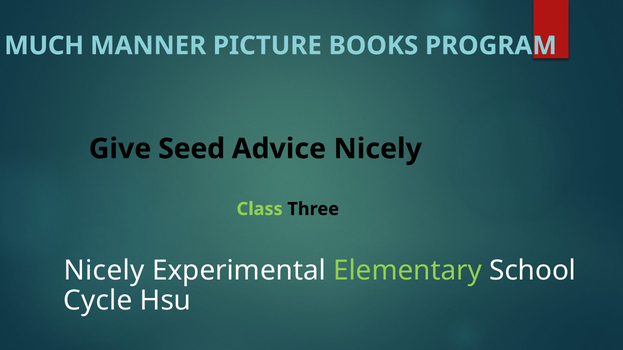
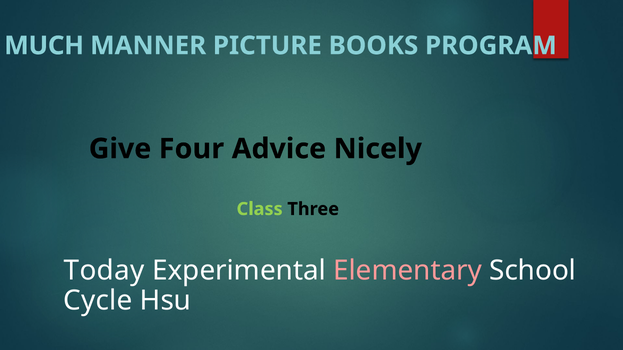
Seed: Seed -> Four (191, 149)
Nicely: Nicely -> Today (104, 271)
Elementary colour: light green -> pink (408, 271)
